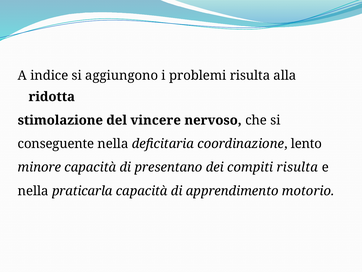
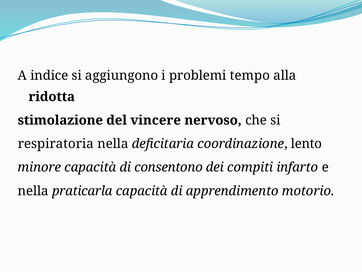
problemi risulta: risulta -> tempo (250, 75)
conseguente: conseguente -> respiratoria (56, 144)
presentano: presentano -> consentono (169, 167)
compiti risulta: risulta -> infarto (297, 167)
